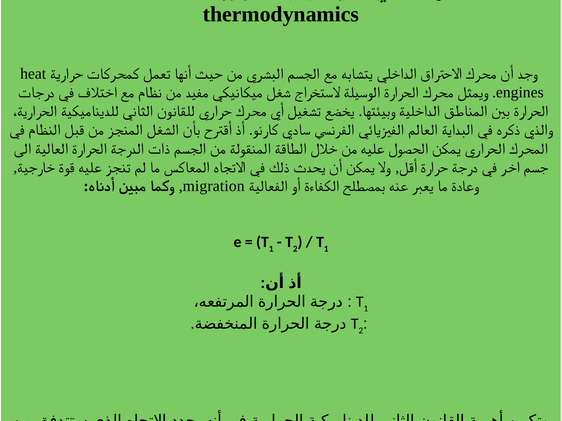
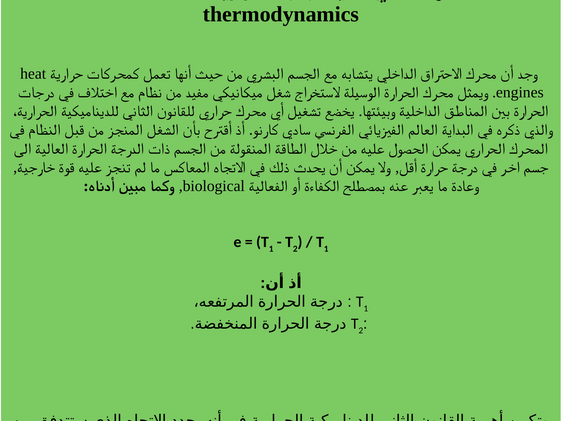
migration: migration -> biological (214, 186)
